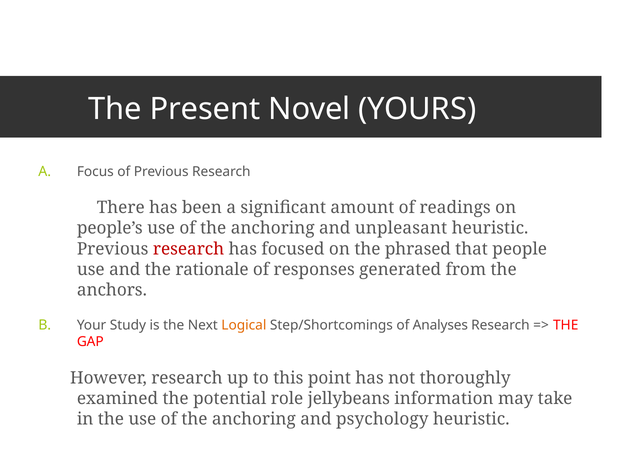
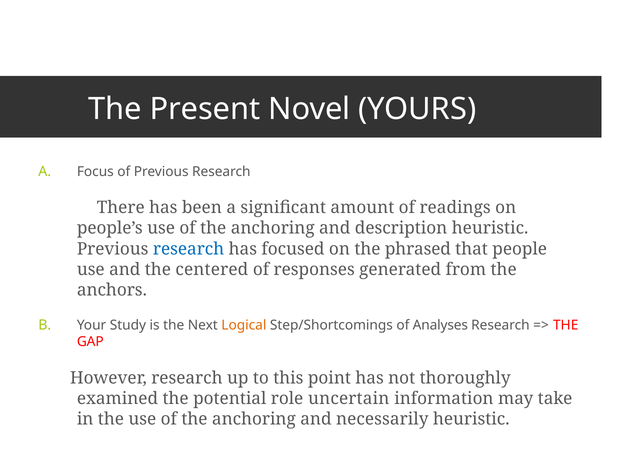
unpleasant: unpleasant -> description (401, 228)
research colour: red -> blue (189, 249)
rationale: rationale -> centered (212, 269)
jellybeans: jellybeans -> uncertain (349, 398)
psychology: psychology -> necessarily (382, 419)
